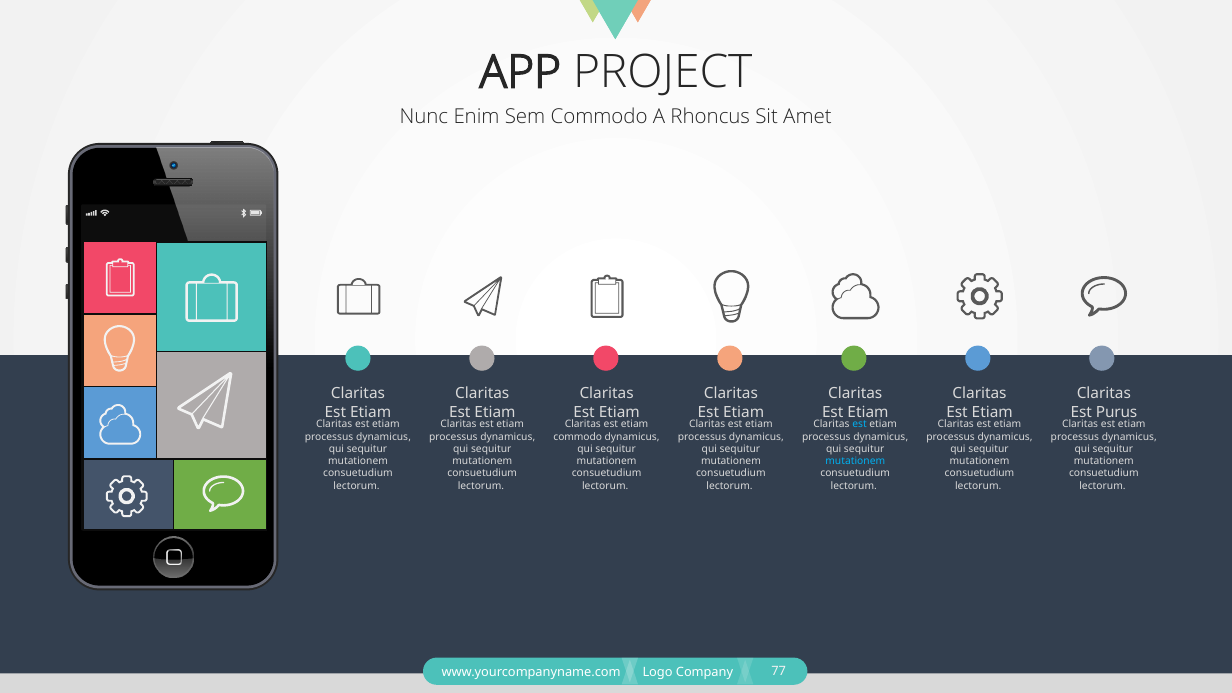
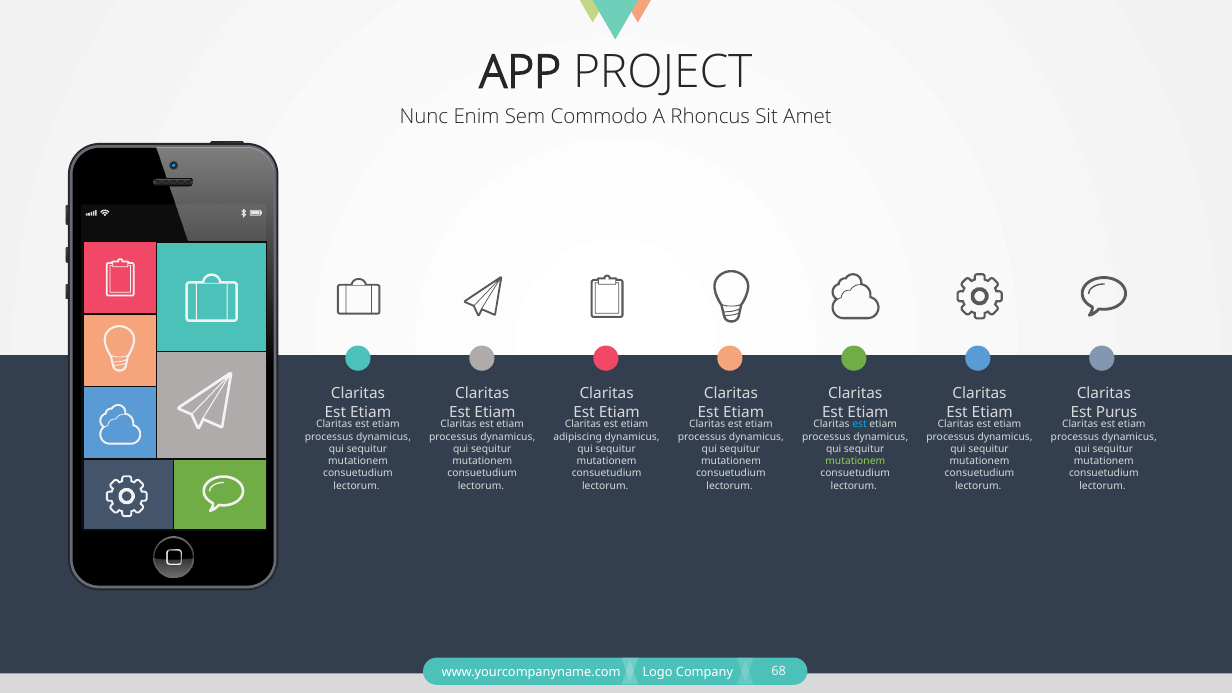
commodo: commodo -> adipiscing (578, 437)
mutationem colour: light blue -> light green (855, 461)
77: 77 -> 68 (779, 671)
